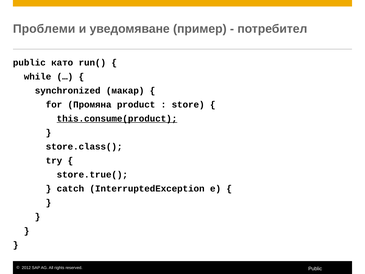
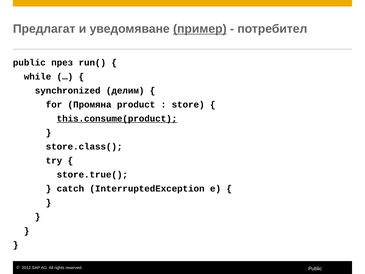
Проблеми: Проблеми -> Предлагат (44, 29)
пример underline: none -> present (200, 29)
като: като -> през (62, 63)
макар: макар -> делим (125, 91)
